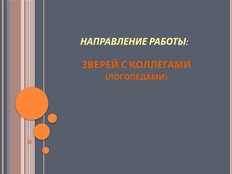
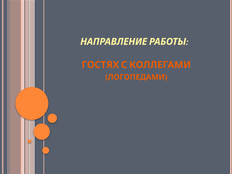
ЗВЕРЕЙ: ЗВЕРЕЙ -> ГОСТЯХ (100, 65)
